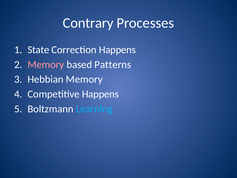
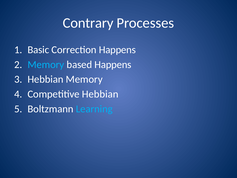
State: State -> Basic (38, 50)
Memory colour: pink -> light blue (46, 64)
based Patterns: Patterns -> Happens (113, 64)
Competitive Happens: Happens -> Hebbian (100, 94)
